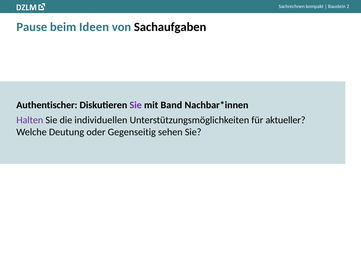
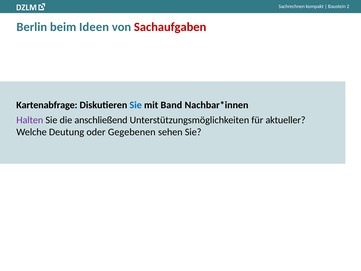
Pause: Pause -> Berlin (32, 27)
Sachaufgaben colour: black -> red (170, 27)
Authentischer: Authentischer -> Kartenabfrage (47, 105)
Sie colour: purple -> blue (136, 105)
individuellen: individuellen -> anschließend (101, 120)
Gegenseitig: Gegenseitig -> Gegebenen (132, 132)
